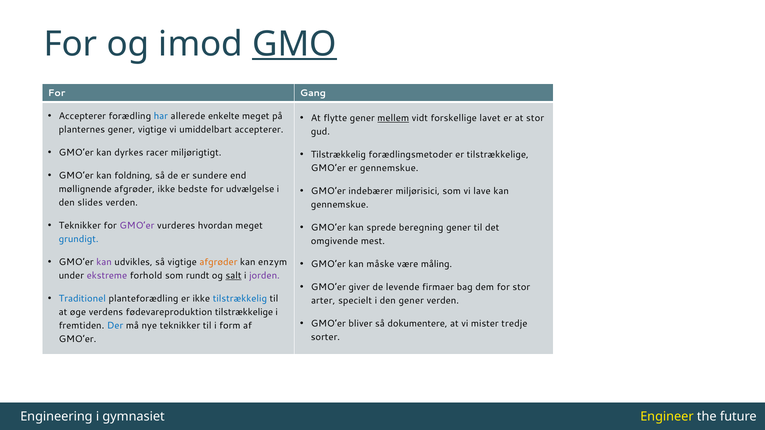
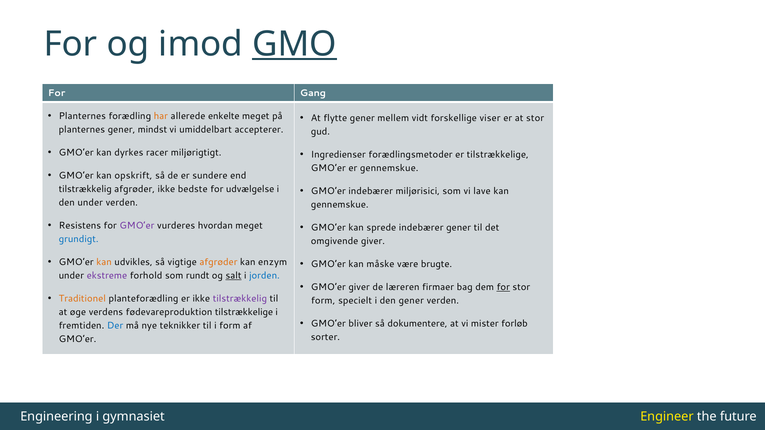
Accepterer: Accepterer -> Planternes (82, 116)
har colour: blue -> orange (161, 116)
mellem underline: present -> none (393, 118)
lavet: lavet -> viser (490, 118)
gener vigtige: vigtige -> mindst (152, 130)
Tilstrækkelig: Tilstrækkelig -> Ingredienser (338, 155)
foldning: foldning -> opskrift (133, 176)
møllignende: møllignende -> tilstrækkelig (85, 189)
den slides: slides -> under (90, 203)
Teknikker: Teknikker -> Resistens (80, 226)
sprede beregning: beregning -> indebærer (421, 228)
omgivende mest: mest -> giver (373, 241)
kan colour: purple -> orange (104, 262)
måling: måling -> brugte (437, 264)
jorden colour: purple -> blue (264, 276)
levende: levende -> læreren (403, 287)
for underline: none -> present (503, 287)
Traditionel colour: blue -> orange (82, 299)
tilstrækkelig colour: blue -> purple (240, 299)
arter: arter -> form (323, 301)
tredje: tredje -> forløb (515, 324)
